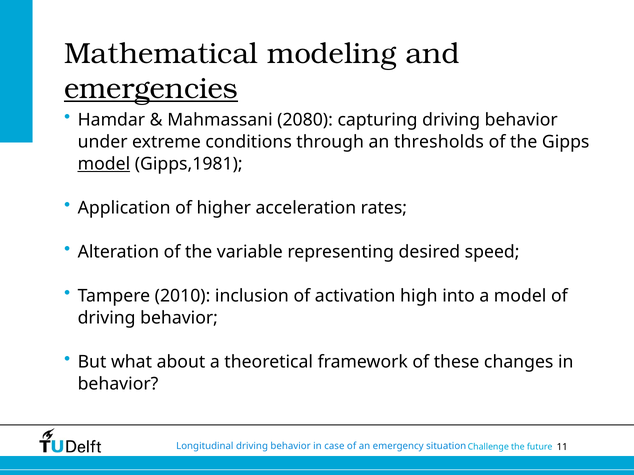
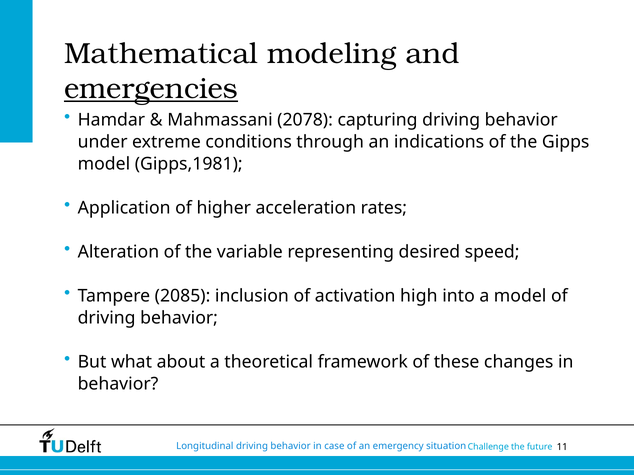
2080: 2080 -> 2078 (305, 120)
thresholds: thresholds -> indications (439, 142)
model underline: present -> none (104, 164)
2010: 2010 -> 2085 (183, 296)
